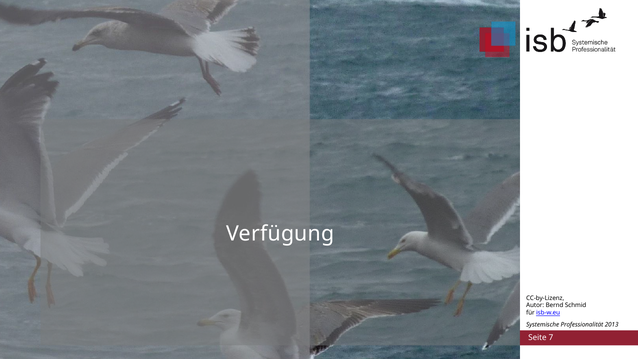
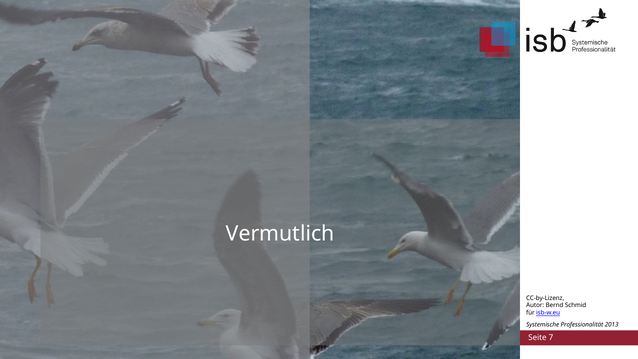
Verfügung: Verfügung -> Vermutlich (280, 234)
